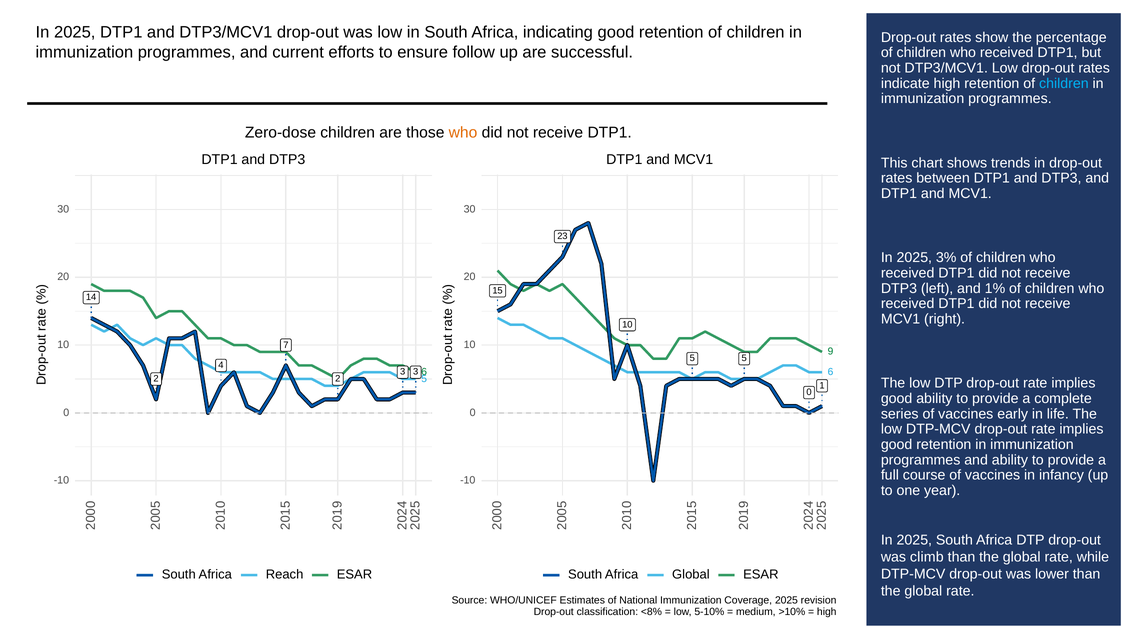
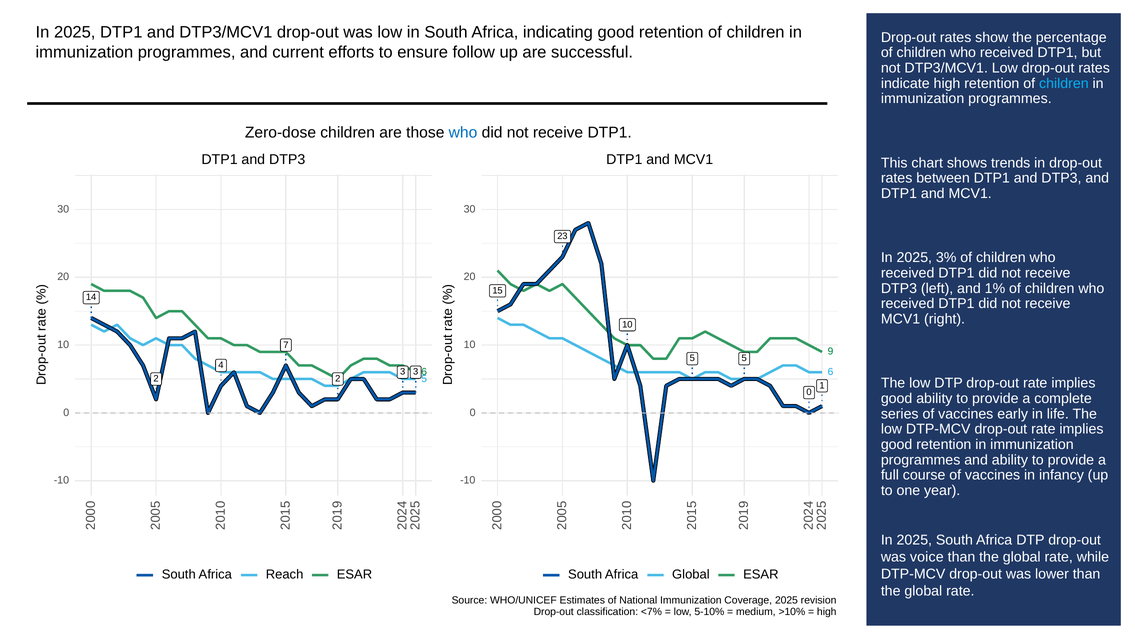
who colour: orange -> blue (463, 132)
climb: climb -> voice (927, 556)
<8%: <8% -> <7% (651, 611)
